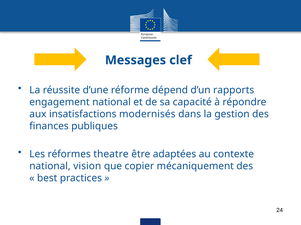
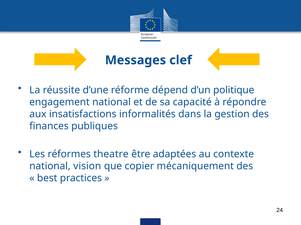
rapports: rapports -> politique (234, 90)
modernisés: modernisés -> informalités (147, 114)
